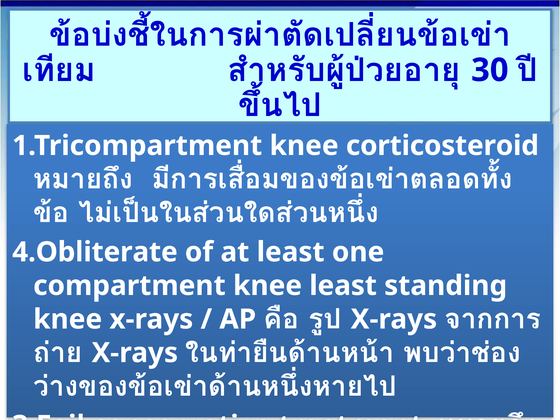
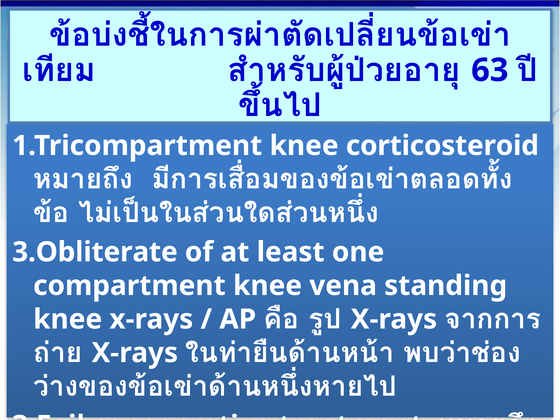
30: 30 -> 63 (490, 70)
4.Obliterate: 4.Obliterate -> 3.Obliterate (95, 252)
knee least: least -> vena (343, 286)
